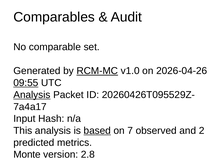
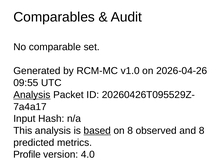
RCM-MC underline: present -> none (97, 71)
09:55 underline: present -> none (26, 83)
on 7: 7 -> 8 (130, 131)
and 2: 2 -> 8 (202, 131)
Monte: Monte -> Profile (27, 155)
2.8: 2.8 -> 4.0 (88, 155)
